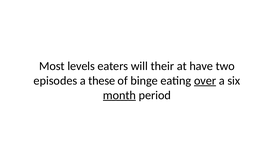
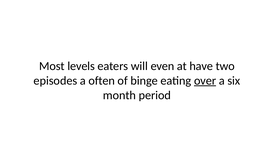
their: their -> even (162, 66)
these: these -> often (102, 81)
month underline: present -> none (119, 95)
